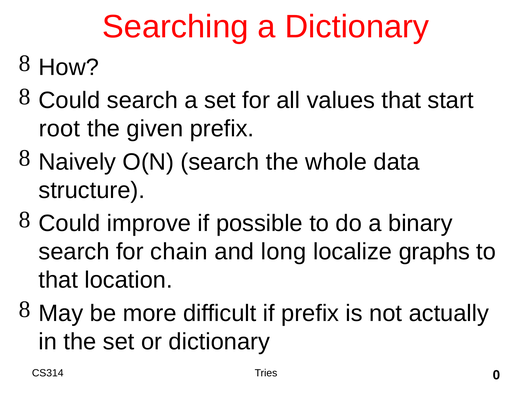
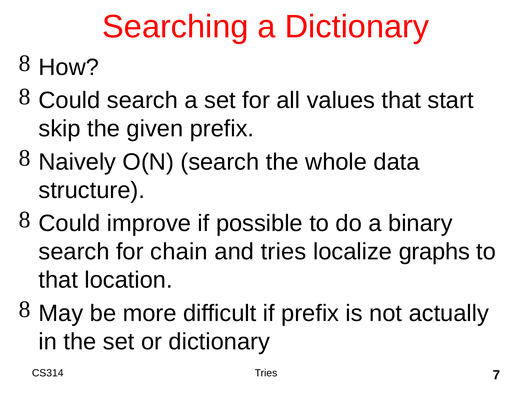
root: root -> skip (60, 129)
and long: long -> tries (284, 252)
0: 0 -> 7 (496, 375)
